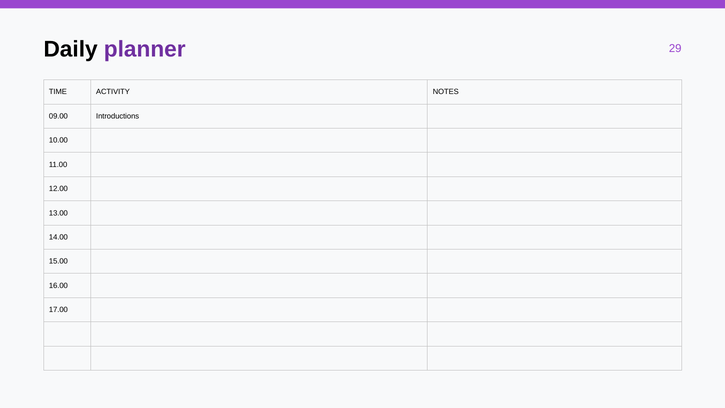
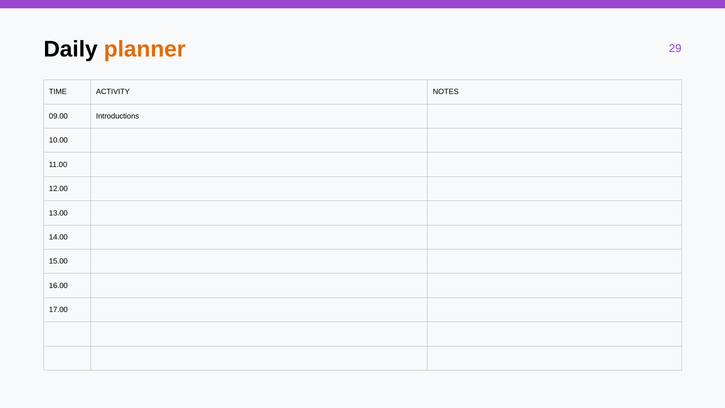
planner colour: purple -> orange (145, 49)
